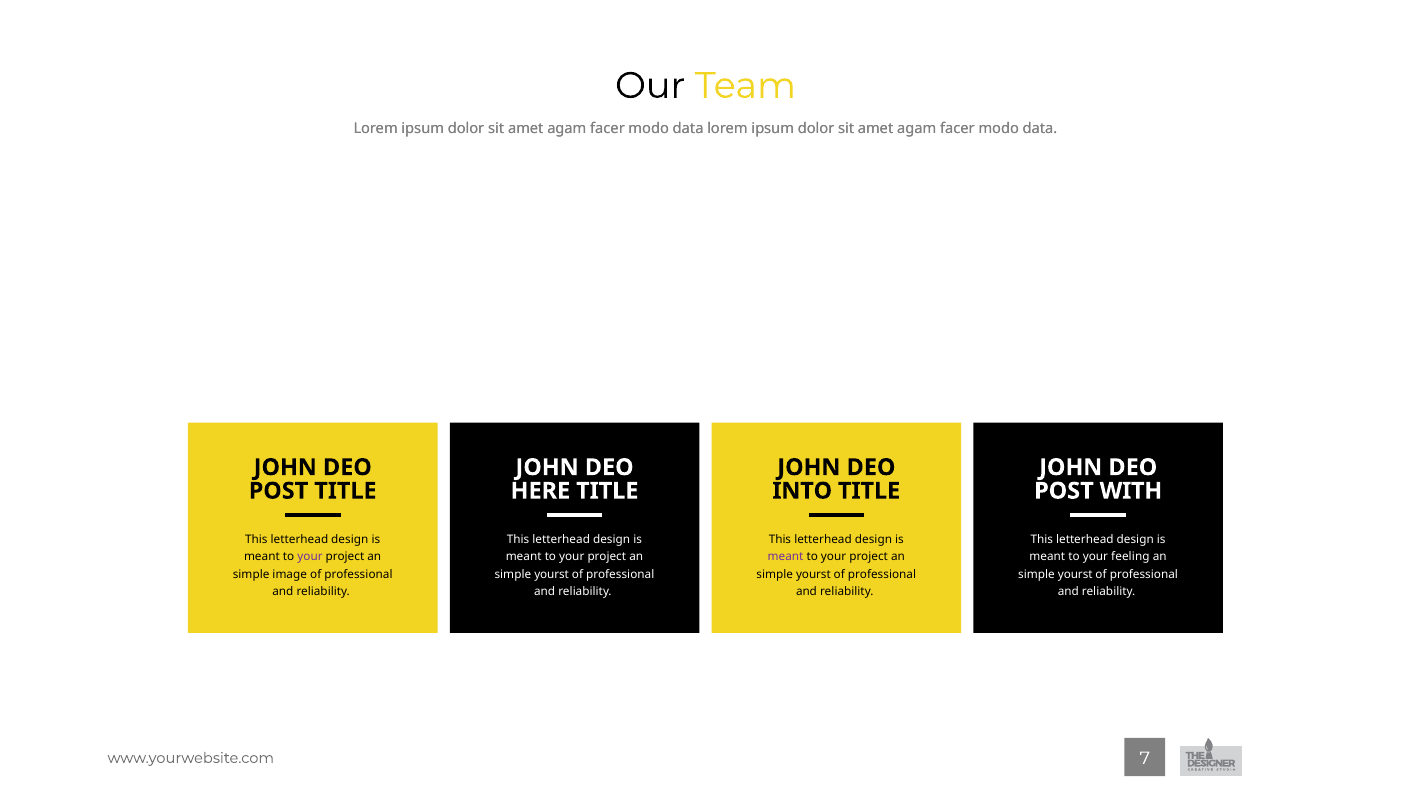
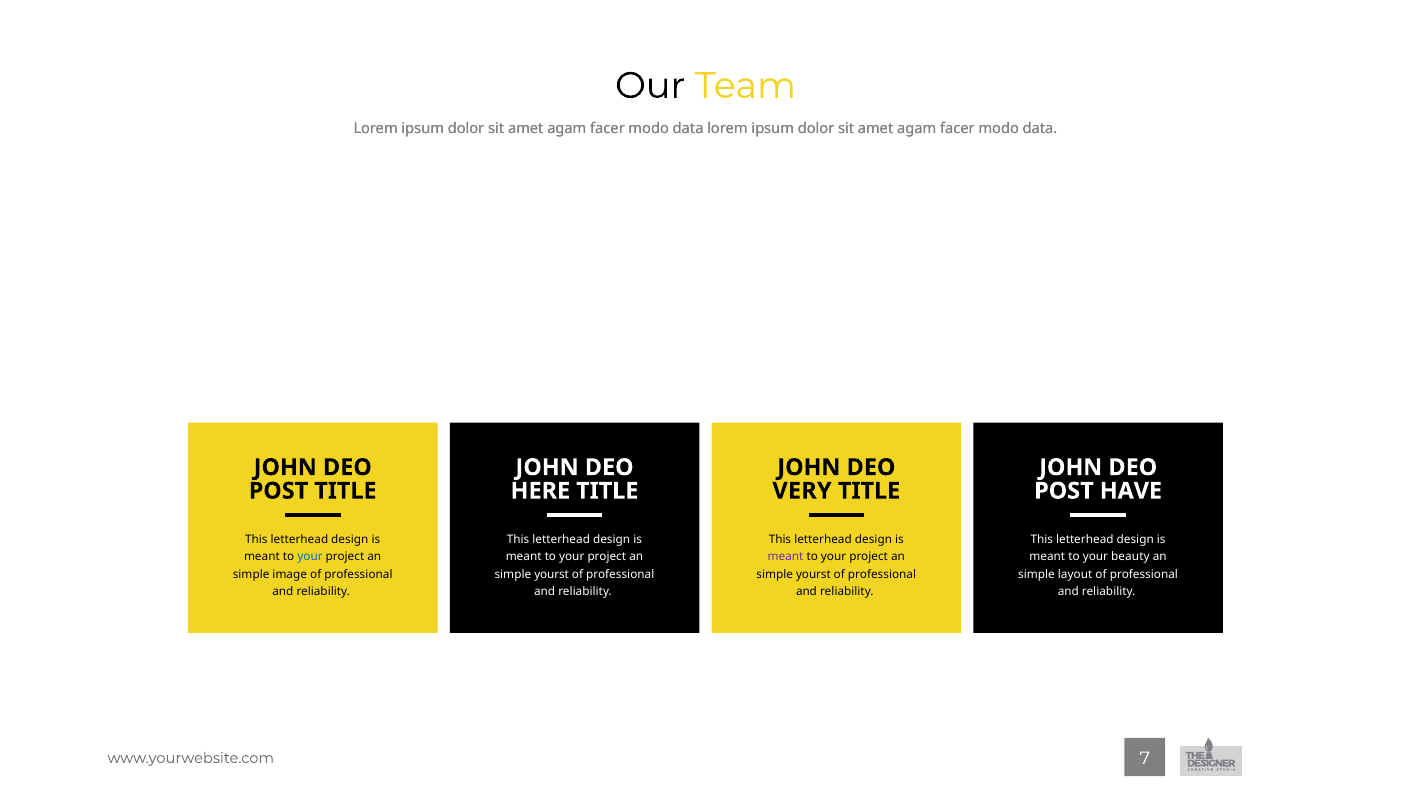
INTO: INTO -> VERY (802, 491)
WITH: WITH -> HAVE (1131, 491)
your colour: purple -> blue (310, 557)
feeling: feeling -> beauty (1130, 557)
yourst: yourst -> layout (1075, 574)
